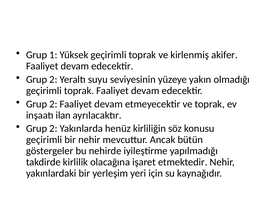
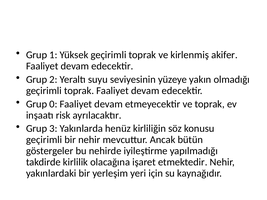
2: 2 -> 0 (53, 104)
ilan: ilan -> risk (63, 115)
2: 2 -> 3 (53, 129)
